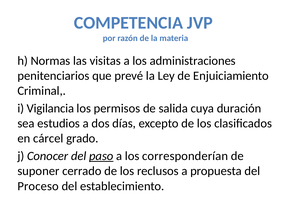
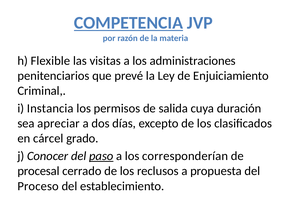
COMPETENCIA underline: none -> present (128, 23)
Normas: Normas -> Flexible (50, 61)
Vigilancia: Vigilancia -> Instancia (50, 108)
estudios: estudios -> apreciar (59, 124)
suponer: suponer -> procesal (39, 171)
